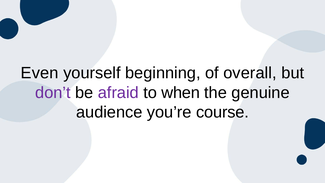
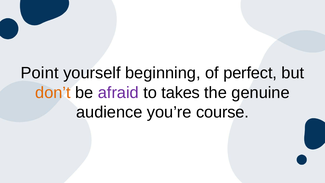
Even: Even -> Point (40, 73)
overall: overall -> perfect (250, 73)
don’t colour: purple -> orange (53, 93)
when: when -> takes (181, 93)
